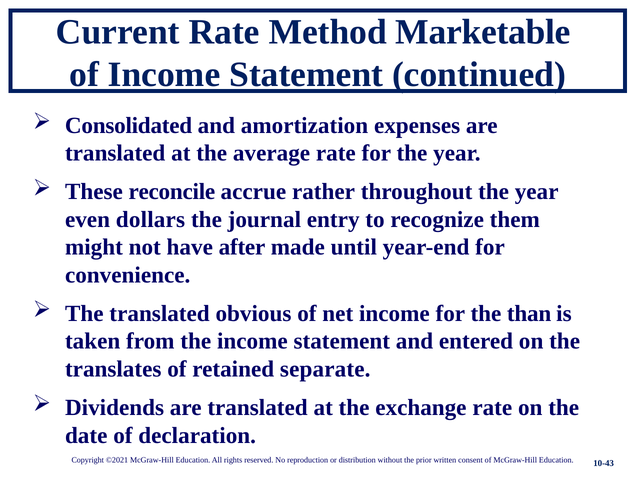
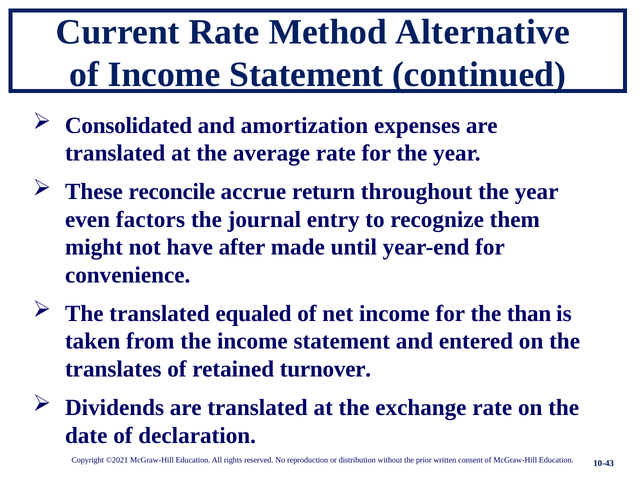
Marketable: Marketable -> Alternative (483, 32)
rather: rather -> return (324, 192)
dollars: dollars -> factors (150, 219)
obvious: obvious -> equaled (254, 313)
separate: separate -> turnover (325, 369)
